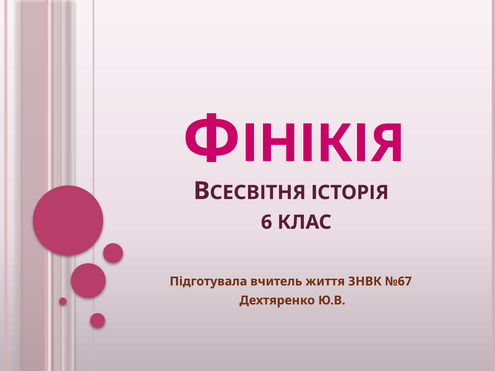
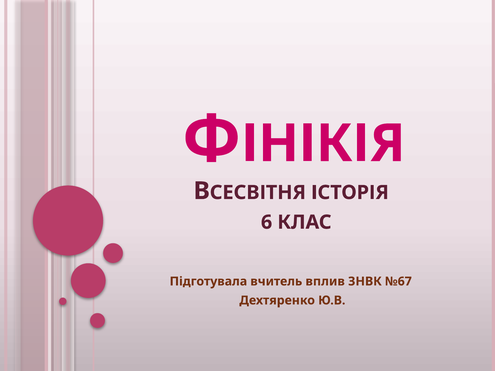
життя: життя -> вплив (325, 282)
